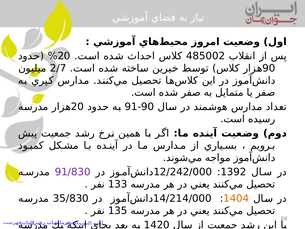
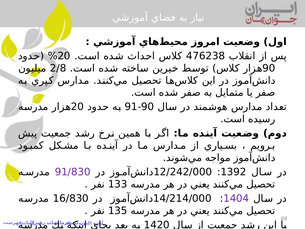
485002: 485002 -> 476238 (206, 56)
2/7: 2/7 -> 2/8 (58, 68)
35/830: 35/830 -> 16/830 (71, 198)
1404 colour: orange -> purple (236, 198)
